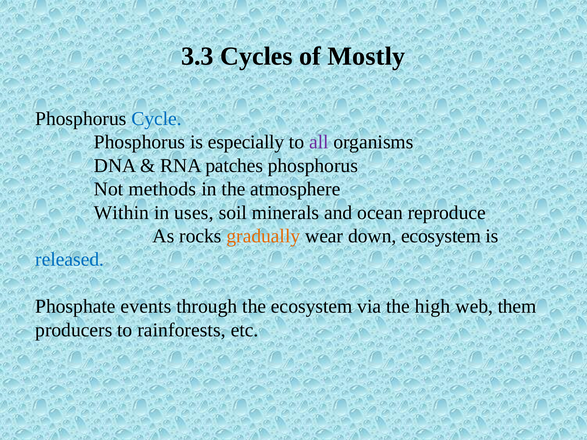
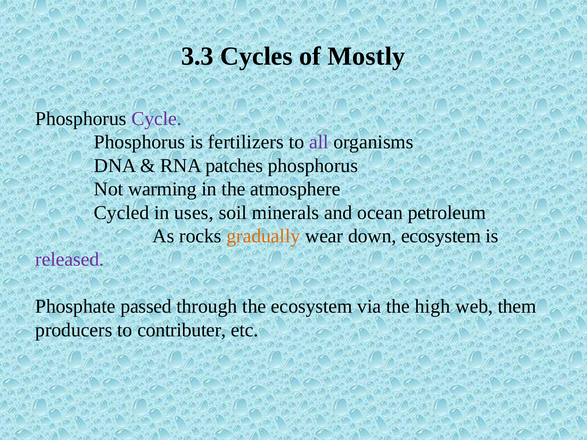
Cycle colour: blue -> purple (157, 119)
especially: especially -> fertilizers (246, 142)
methods: methods -> warming (162, 189)
Within: Within -> Cycled (122, 213)
reproduce: reproduce -> petroleum (447, 213)
released colour: blue -> purple (70, 260)
events: events -> passed (146, 307)
rainforests: rainforests -> contributer (182, 330)
